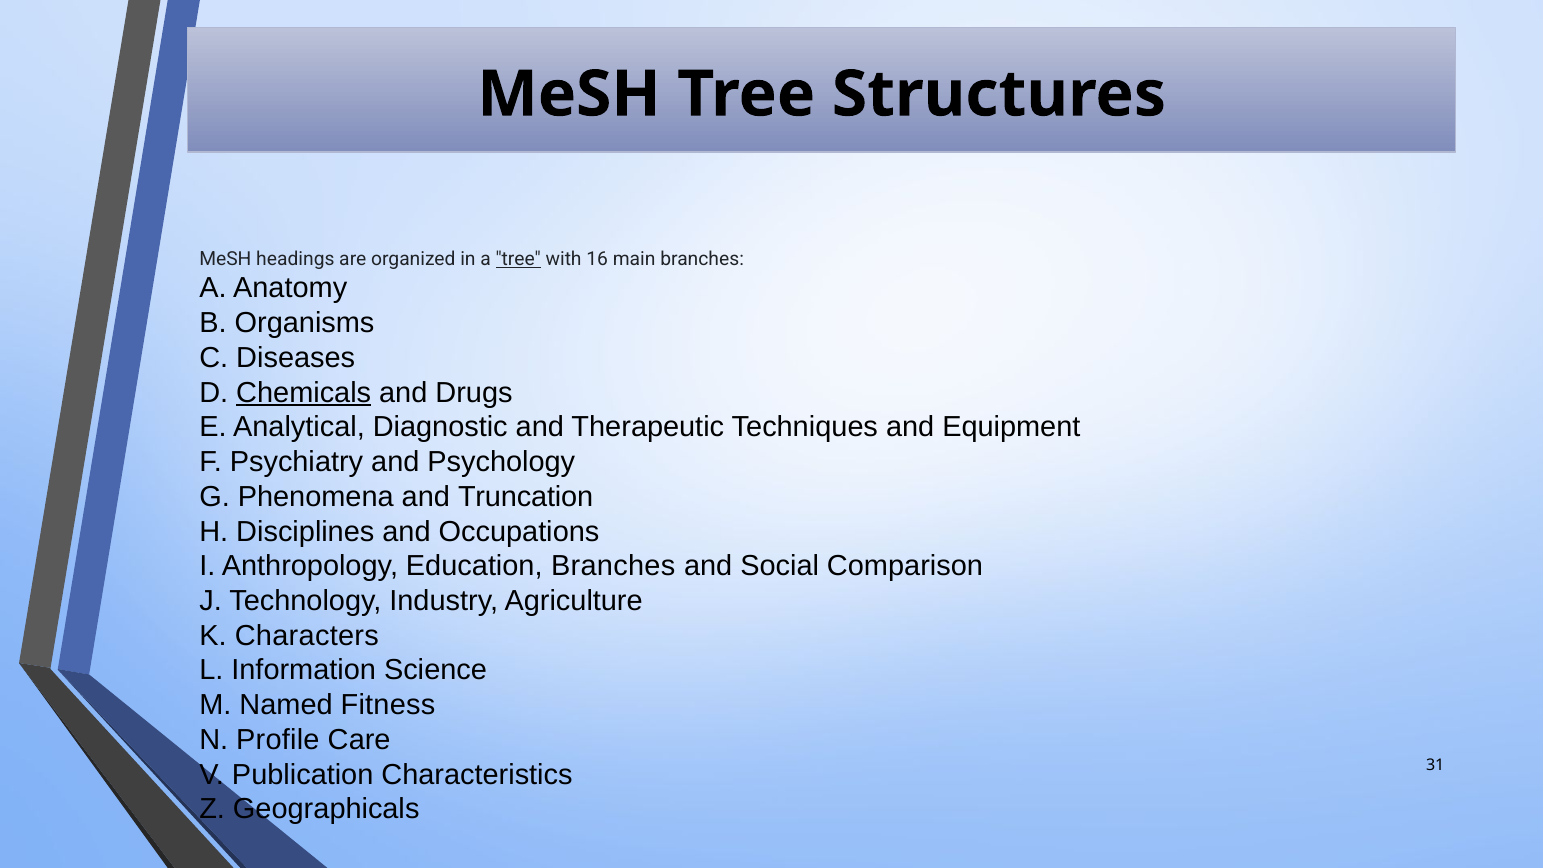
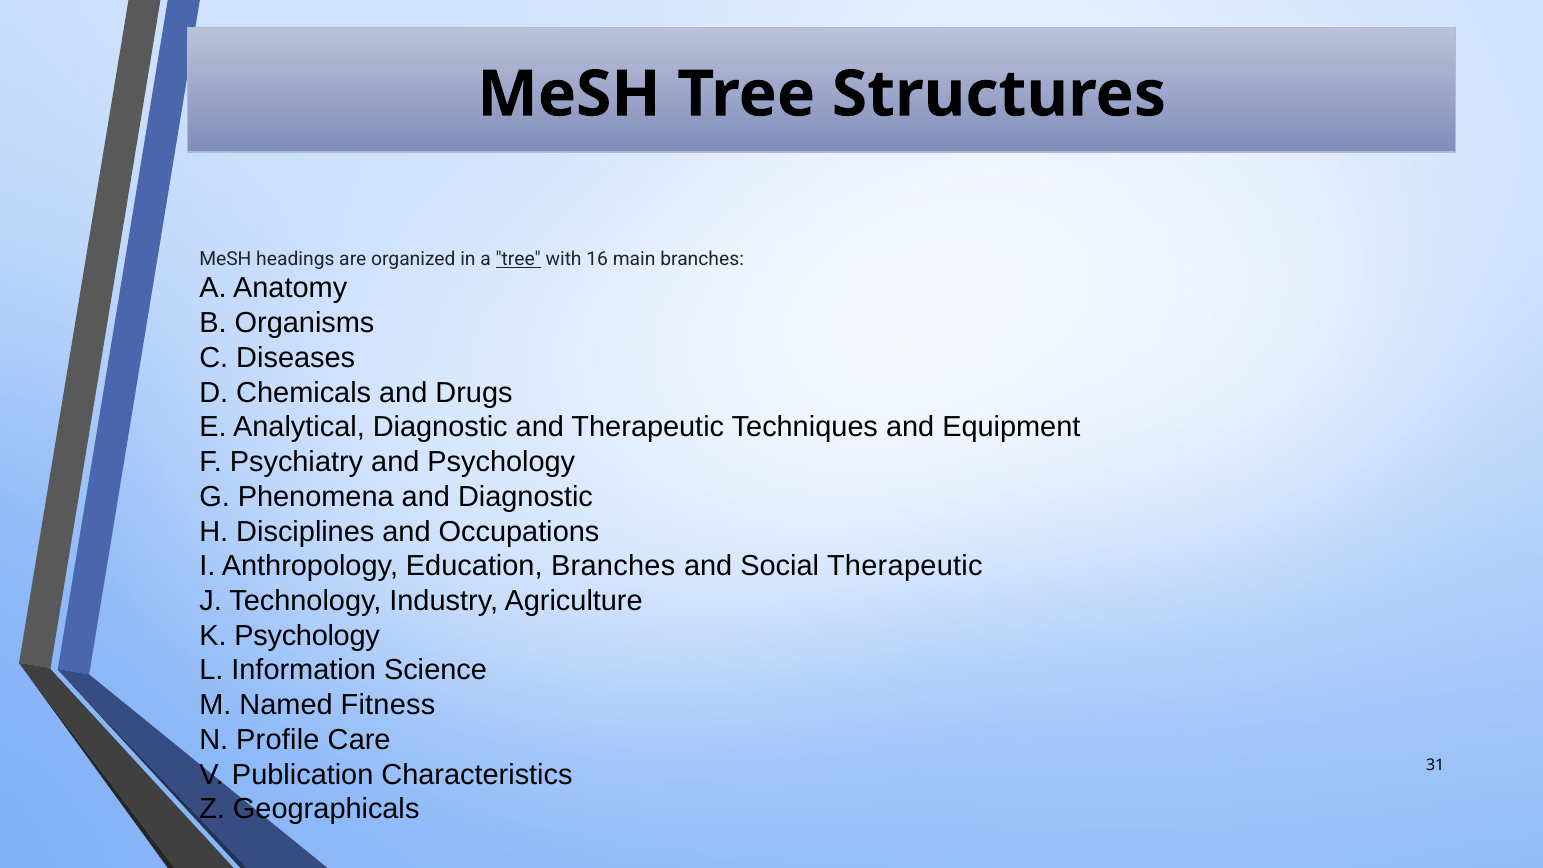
Chemicals underline: present -> none (304, 393)
and Truncation: Truncation -> Diagnostic (525, 497)
Social Comparison: Comparison -> Therapeutic (905, 566)
K Characters: Characters -> Psychology (307, 636)
